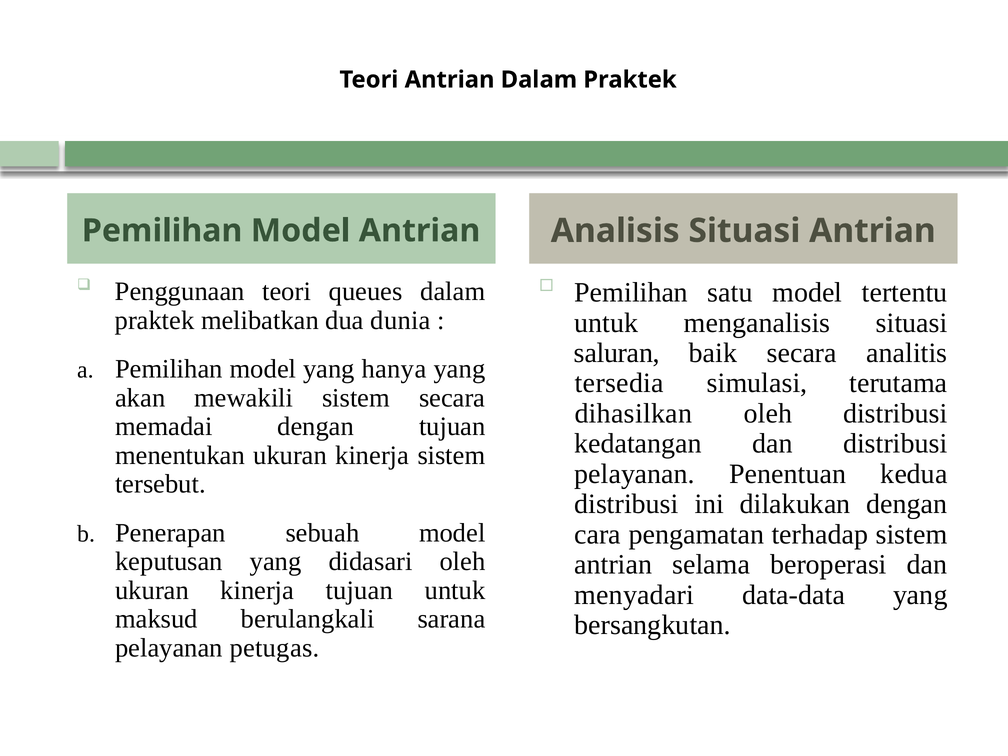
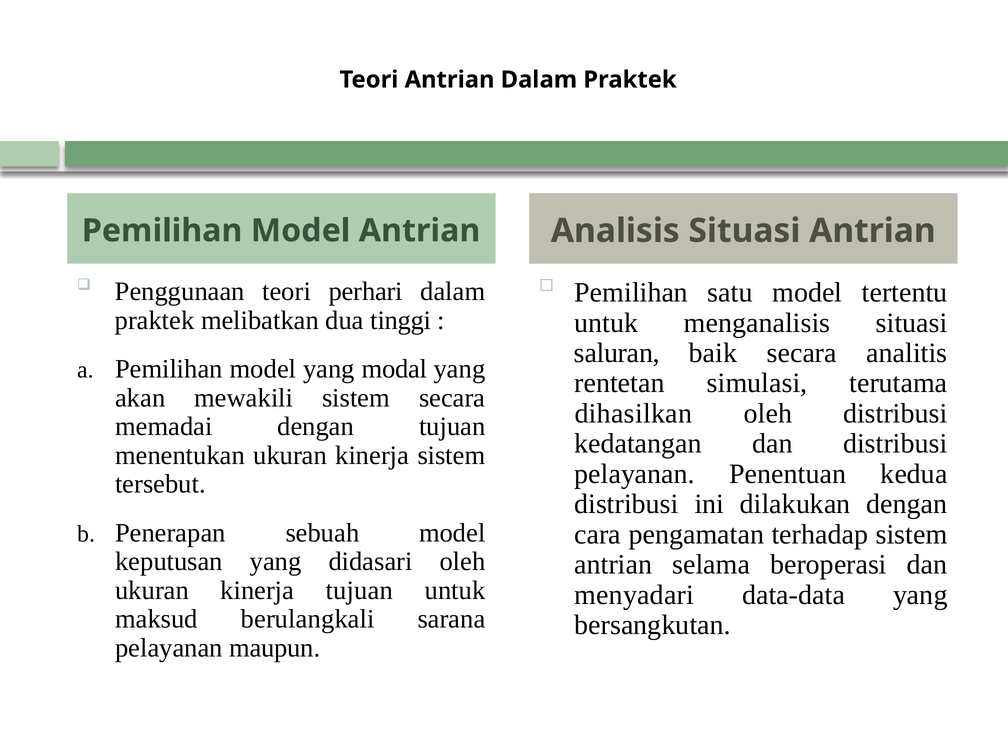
queues: queues -> perhari (366, 292)
dunia: dunia -> tinggi (401, 320)
hanya: hanya -> modal (394, 369)
tersedia: tersedia -> rentetan (620, 383)
petugas: petugas -> maupun (275, 648)
